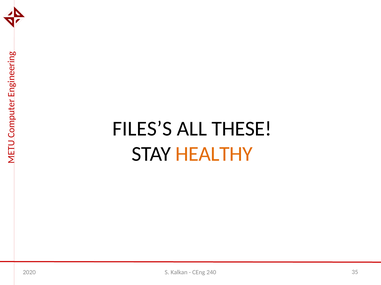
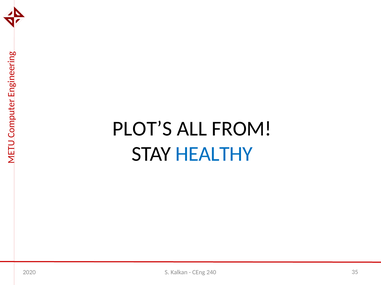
FILES’S: FILES’S -> PLOT’S (142, 129)
THESE: THESE -> FROM (242, 129)
HEALTHY colour: orange -> blue (214, 154)
